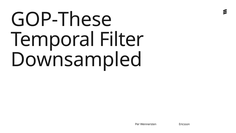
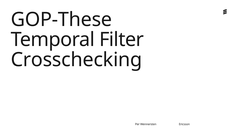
Downsampled: Downsampled -> Crosschecking (76, 60)
